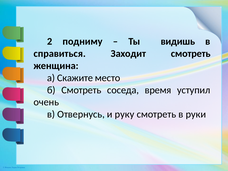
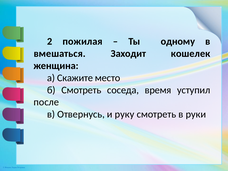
подниму: подниму -> пожилая (83, 41)
видишь: видишь -> одному (178, 41)
справиться: справиться -> вмешаться (60, 54)
Заходит смотреть: смотреть -> кошелек (191, 54)
очень: очень -> после (46, 102)
